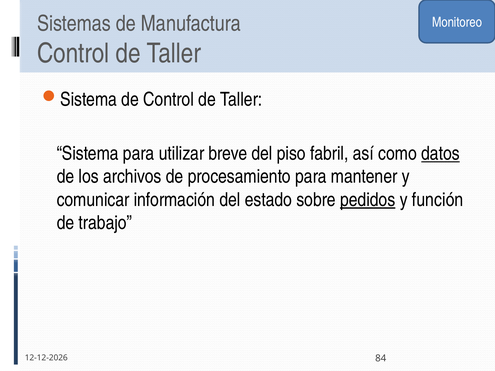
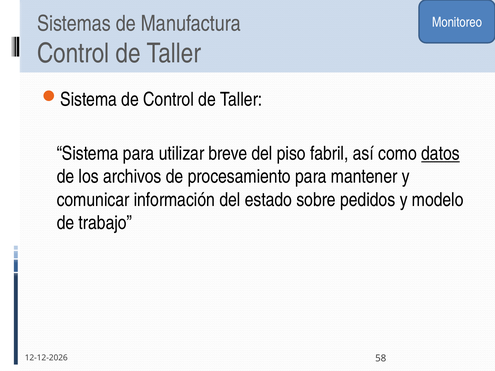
pedidos underline: present -> none (368, 200)
función: función -> modelo (438, 200)
84: 84 -> 58 (381, 359)
